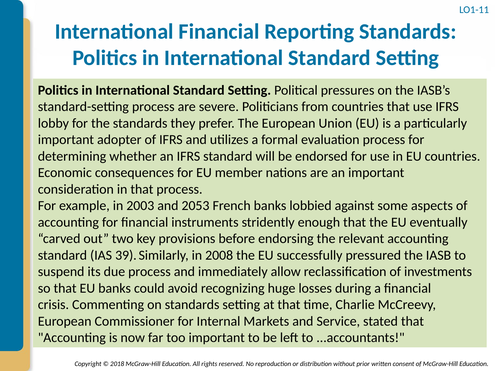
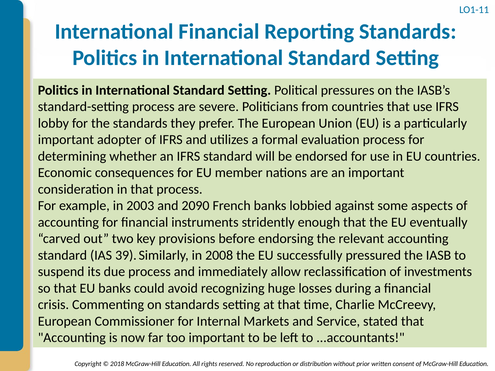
2053: 2053 -> 2090 (195, 206)
